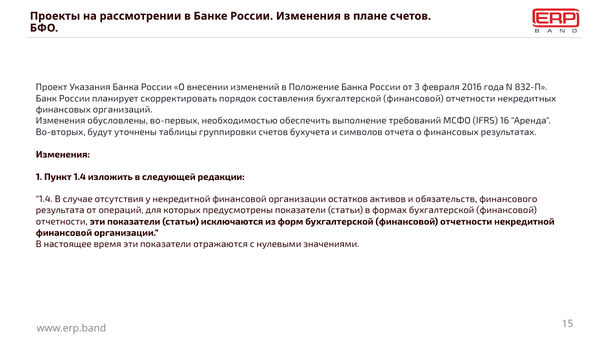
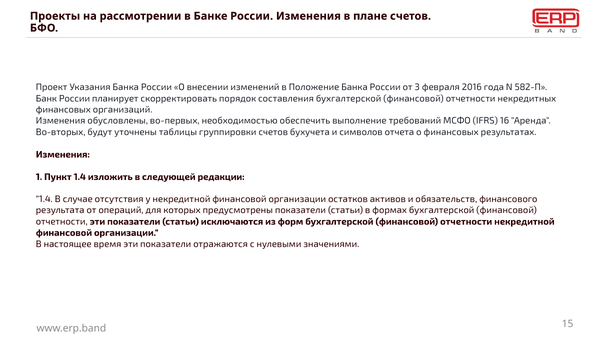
832-П: 832-П -> 582-П (531, 87)
